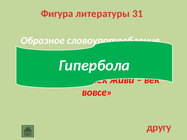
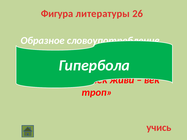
31: 31 -> 26 (138, 14)
вовсе: вовсе -> троп (97, 93)
другу: другу -> учись (159, 128)
